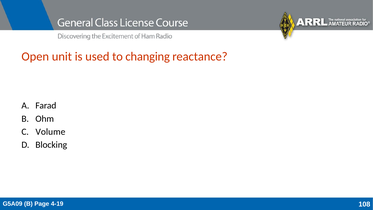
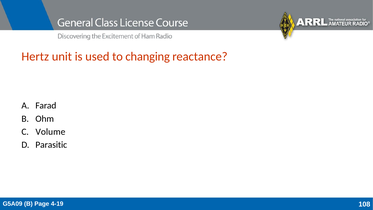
Open: Open -> Hertz (35, 56)
Blocking: Blocking -> Parasitic (51, 145)
